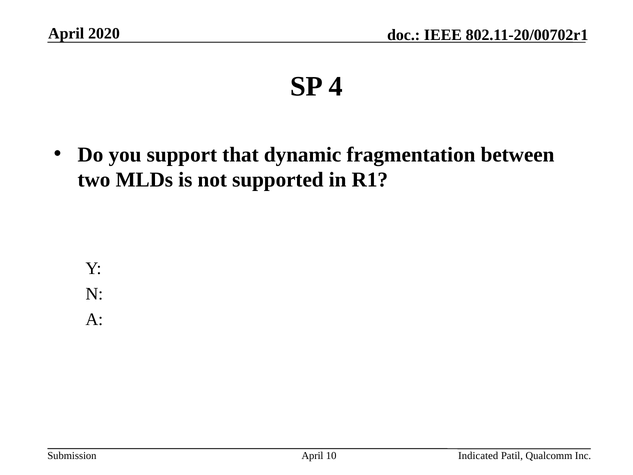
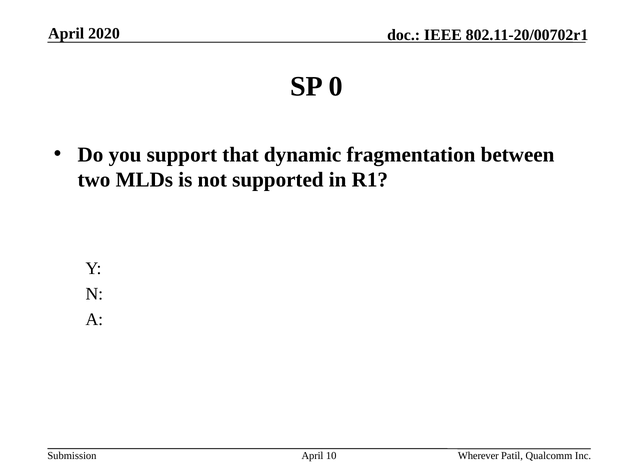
4: 4 -> 0 (336, 86)
Indicated: Indicated -> Wherever (478, 455)
